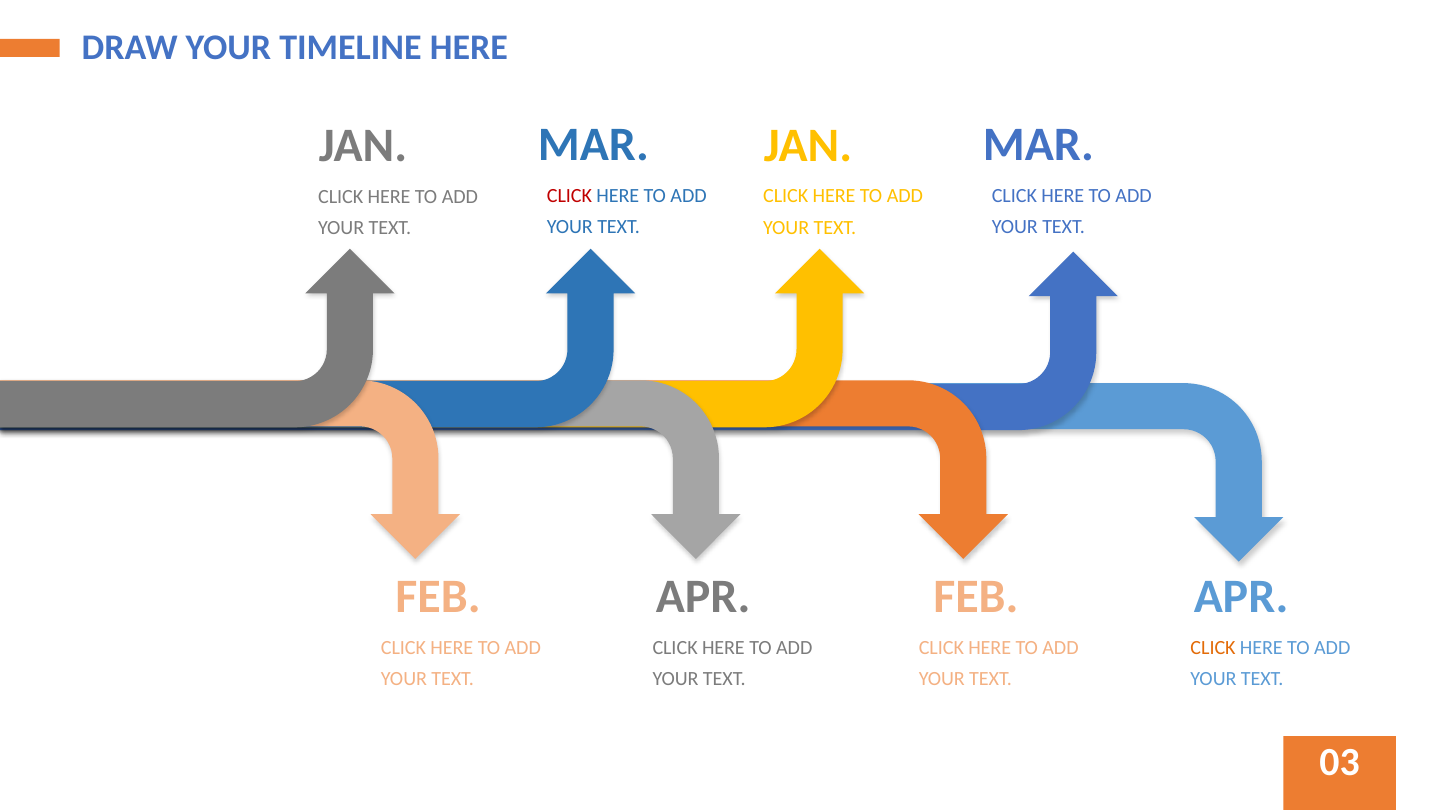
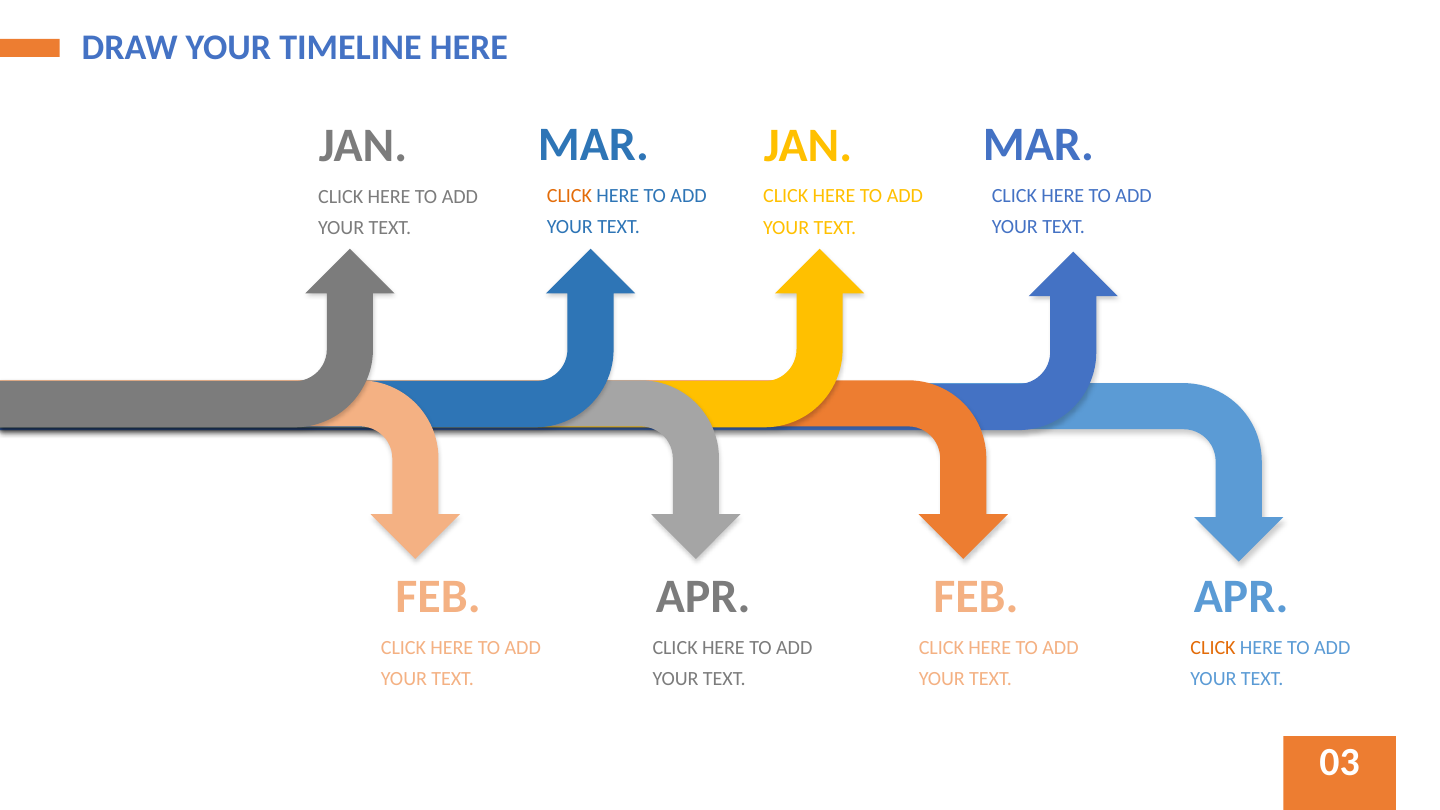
CLICK colour: red -> orange (569, 196)
